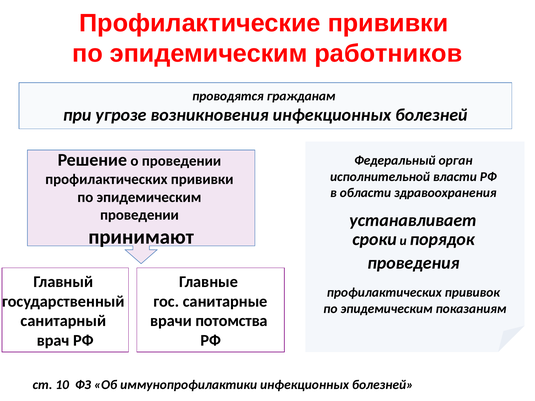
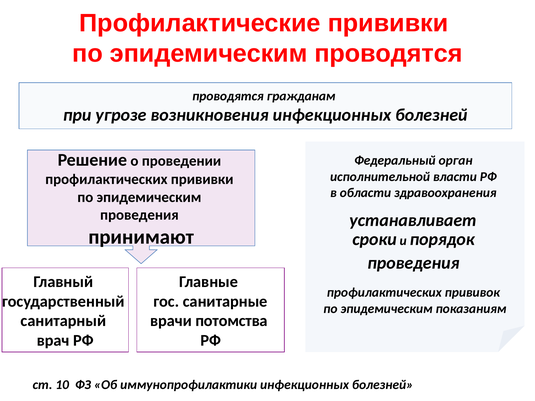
эпидемическим работников: работников -> проводятся (388, 54)
проведении: проведении -> проведения (139, 215)
